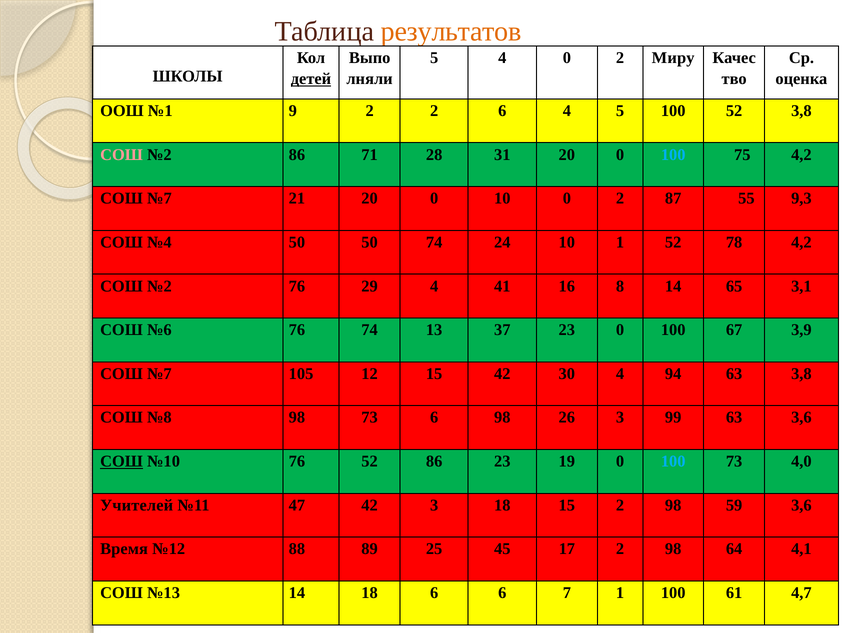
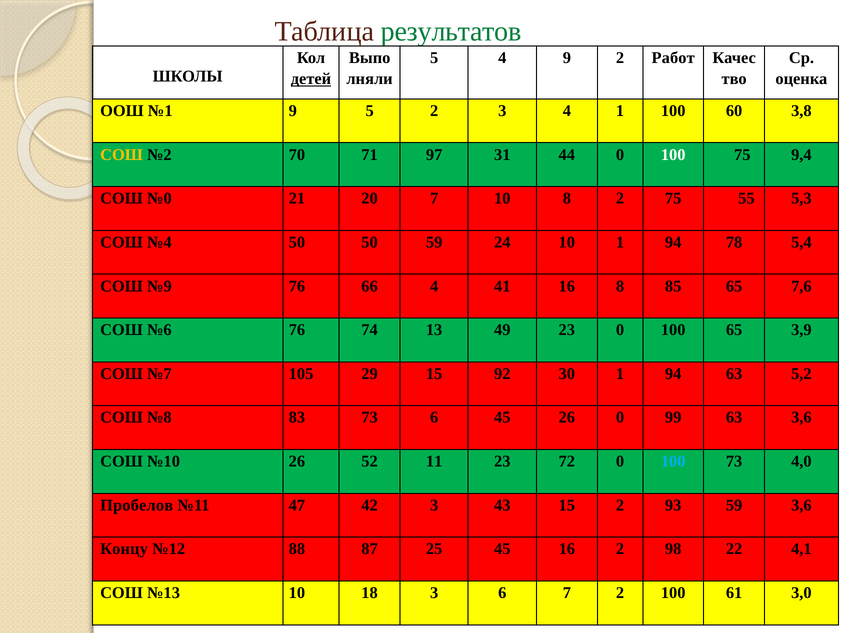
результатов colour: orange -> green (451, 32)
4 0: 0 -> 9 (567, 58)
Миру: Миру -> Работ (673, 58)
9 2: 2 -> 5 (370, 111)
2 6: 6 -> 3 (502, 111)
4 5: 5 -> 1 (620, 111)
100 52: 52 -> 60 (734, 111)
СОШ colour: pink -> yellow (121, 155)
№2 86: 86 -> 70 (297, 155)
28: 28 -> 97 (434, 155)
31 20: 20 -> 44 (567, 155)
100 colour: light blue -> white (673, 155)
75 4,2: 4,2 -> 9,4 (801, 155)
№7: №7 -> №0 (159, 199)
21 20 0: 0 -> 7 (434, 199)
10 0: 0 -> 8 (567, 199)
2 87: 87 -> 75 (673, 199)
9,3: 9,3 -> 5,3 (801, 199)
50 74: 74 -> 59 (434, 243)
10 1 52: 52 -> 94 (673, 243)
78 4,2: 4,2 -> 5,4 (801, 243)
№2: №2 -> №9 (159, 286)
29: 29 -> 66 (370, 286)
8 14: 14 -> 85 (673, 286)
3,1: 3,1 -> 7,6 (801, 286)
37: 37 -> 49 (502, 330)
100 67: 67 -> 65 (734, 330)
12: 12 -> 29 (370, 374)
15 42: 42 -> 92 (502, 374)
30 4: 4 -> 1 (620, 374)
63 3,8: 3,8 -> 5,2 (801, 374)
№8 98: 98 -> 83 (297, 418)
6 98: 98 -> 45 (502, 418)
26 3: 3 -> 0 (620, 418)
СОШ underline: present -> none (121, 462)
№10 76: 76 -> 26 (297, 462)
52 86: 86 -> 11 (434, 462)
19: 19 -> 72 (567, 462)
Учителей: Учителей -> Пробелов (137, 506)
3 18: 18 -> 43 (502, 506)
15 2 98: 98 -> 93 (673, 506)
Время: Время -> Концу (124, 550)
89: 89 -> 87 (370, 550)
45 17: 17 -> 16 (567, 550)
64: 64 -> 22 (734, 550)
№13 14: 14 -> 10 (297, 594)
18 6: 6 -> 3 (434, 594)
7 1: 1 -> 2 (620, 594)
4,7: 4,7 -> 3,0 (801, 594)
